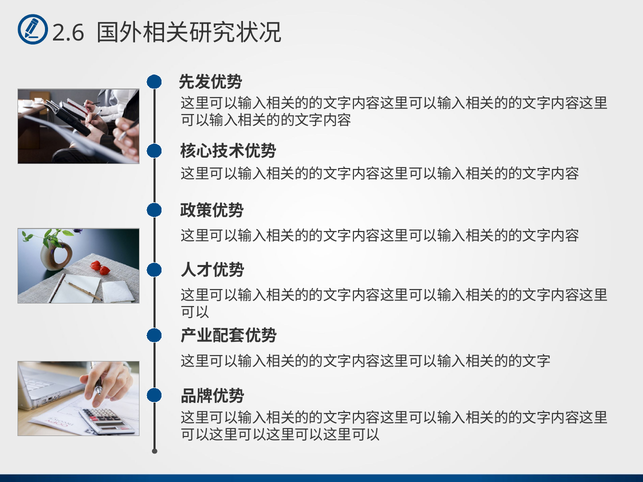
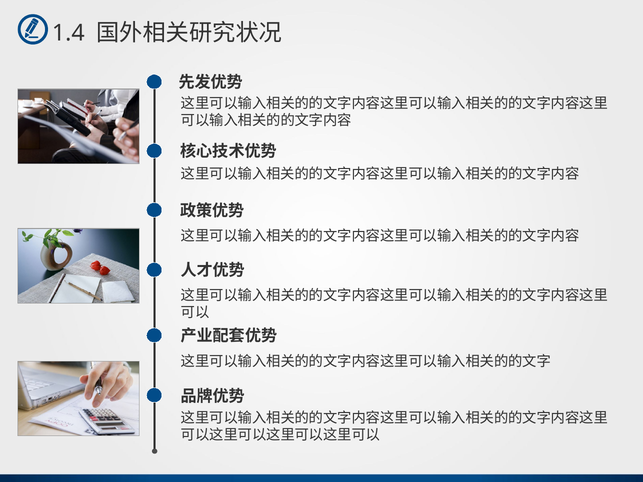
2.6: 2.6 -> 1.4 (68, 33)
